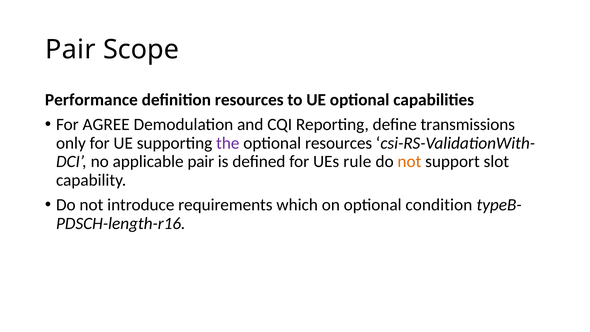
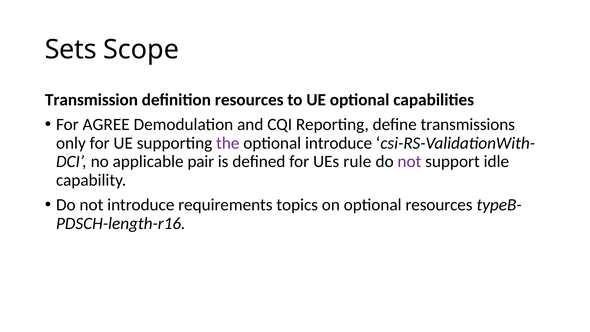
Pair: Pair -> Sets (71, 50)
Performance: Performance -> Transmission (91, 100)
optional resources: resources -> introduce (339, 143)
not colour: orange -> purple (409, 162)
slot: slot -> idle (496, 162)
which: which -> topics (297, 205)
optional condition: condition -> resources (439, 205)
